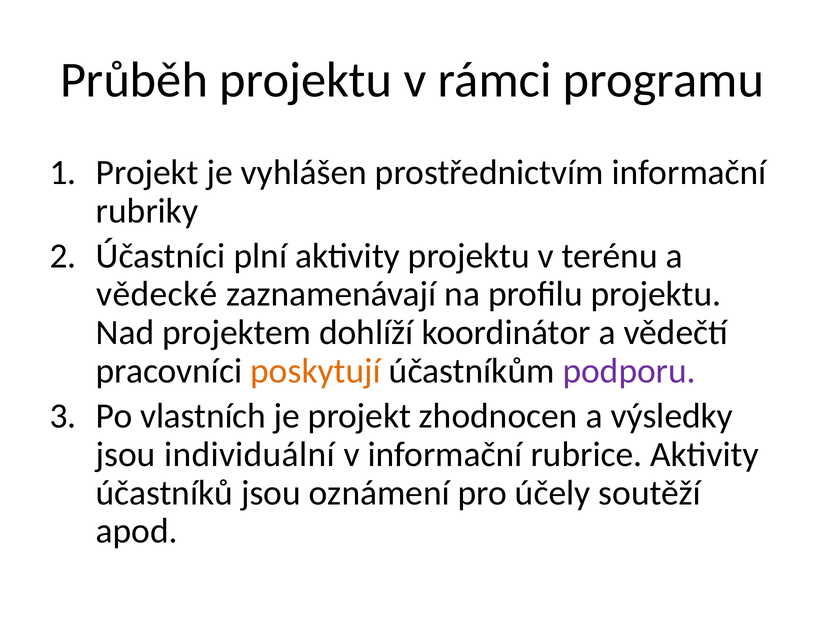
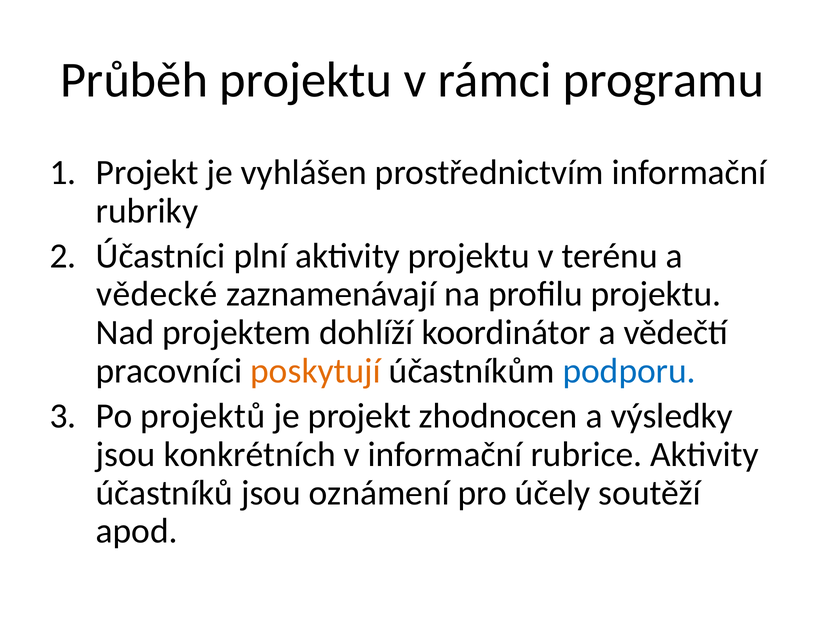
podporu colour: purple -> blue (629, 371)
vlastních: vlastních -> projektů (203, 416)
individuální: individuální -> konkrétních (250, 454)
